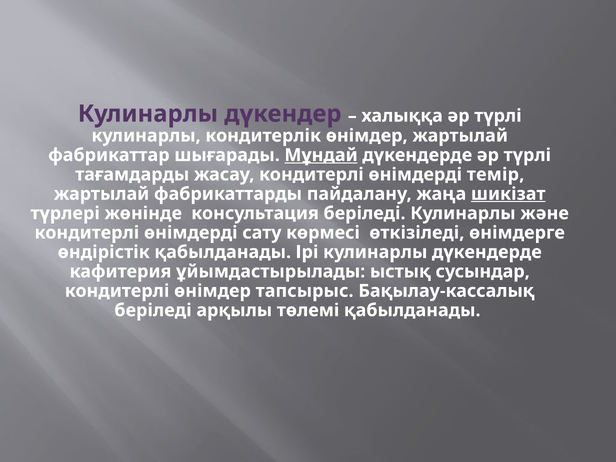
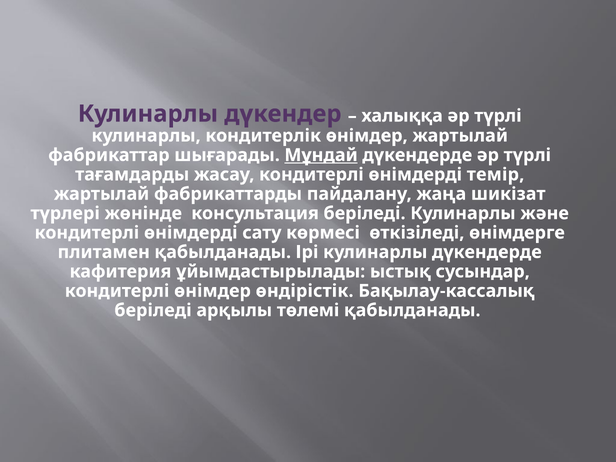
шикізат underline: present -> none (508, 194)
өндірістік: өндірістік -> плитамен (104, 252)
тапсырыс: тапсырыс -> өндірістік (305, 291)
